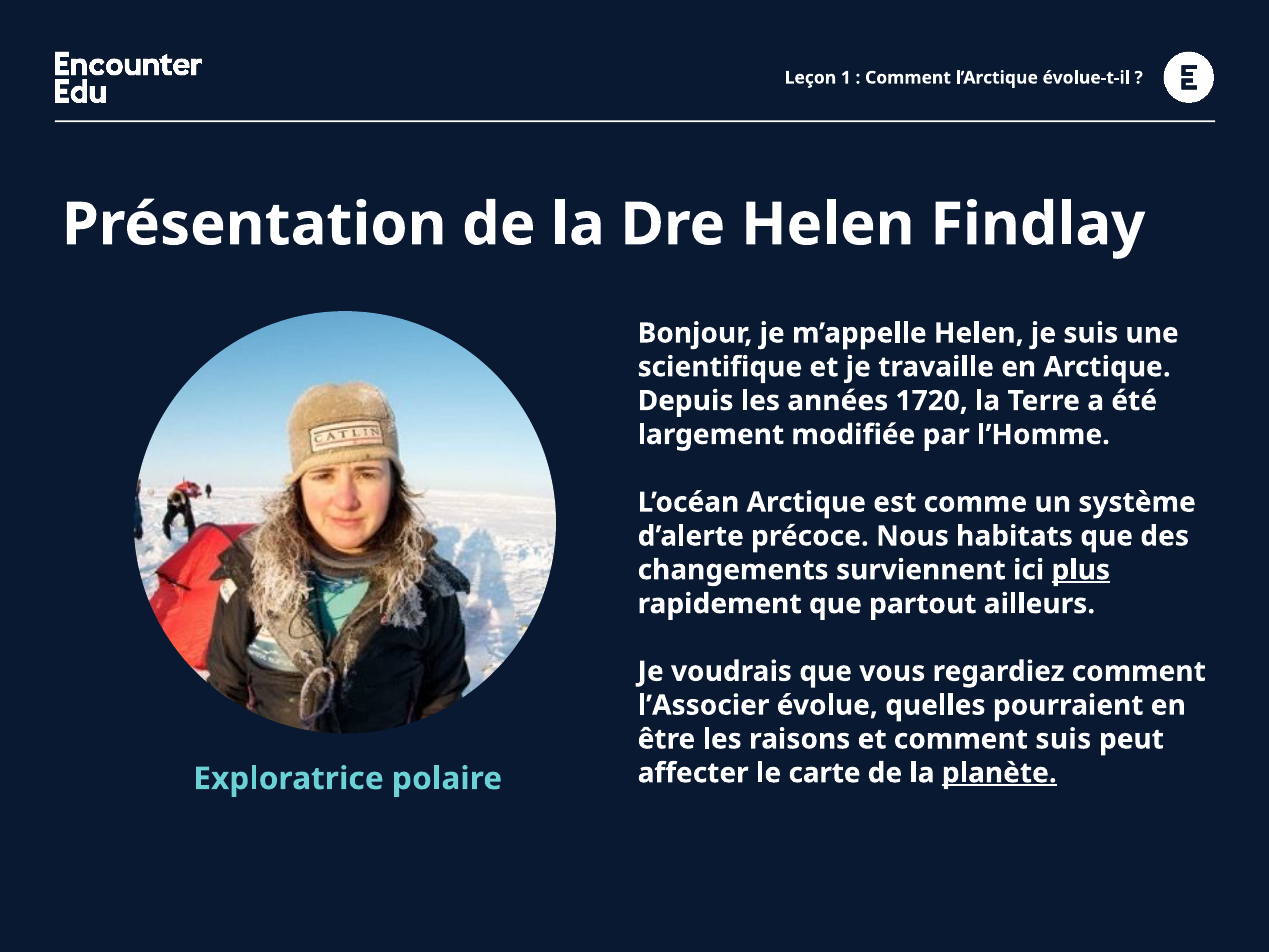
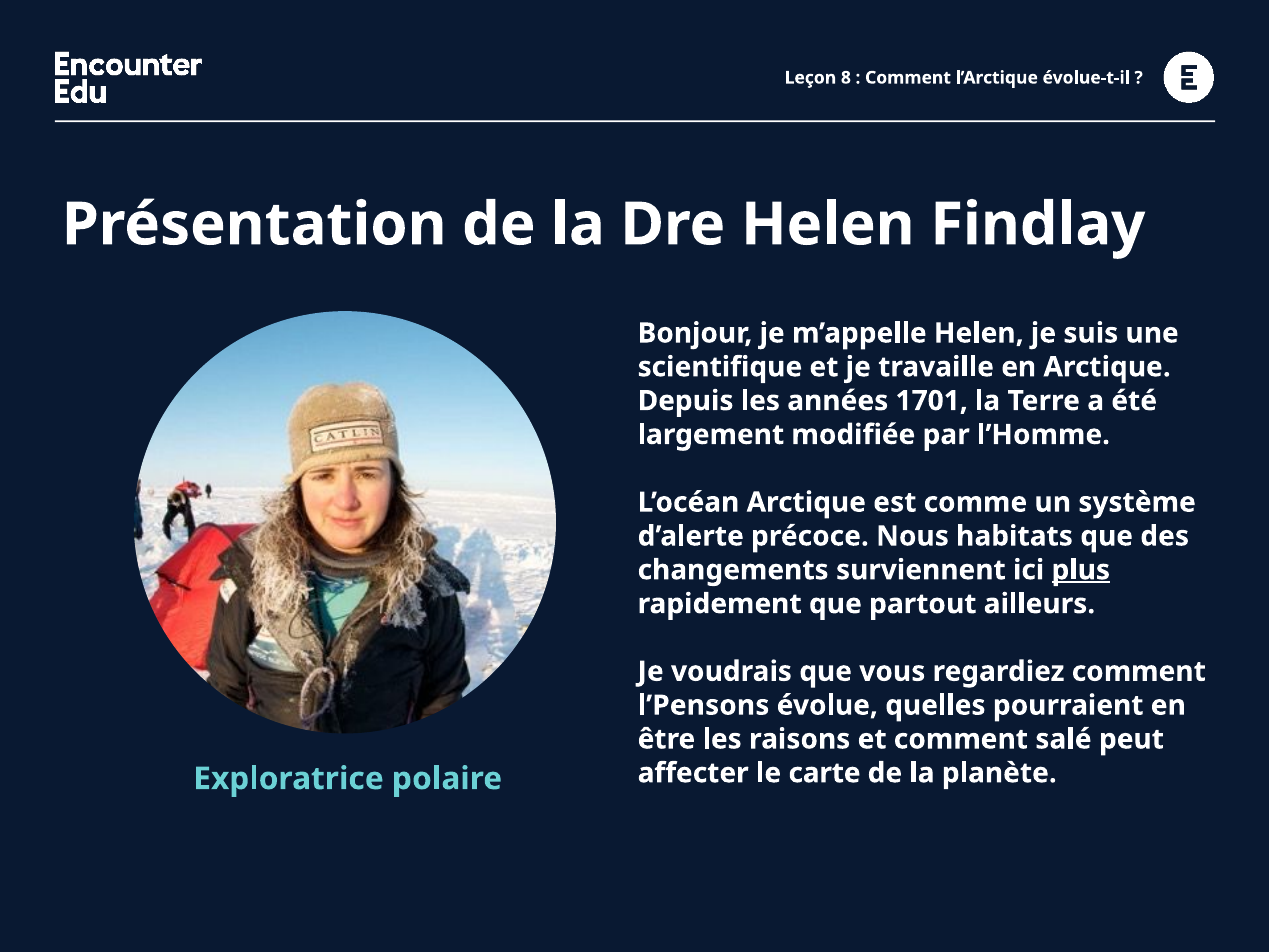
1: 1 -> 8 (846, 78)
1720: 1720 -> 1701 (932, 401)
l’Associer: l’Associer -> l’Pensons (704, 705)
comment suis: suis -> salé (1063, 739)
planète underline: present -> none (999, 773)
